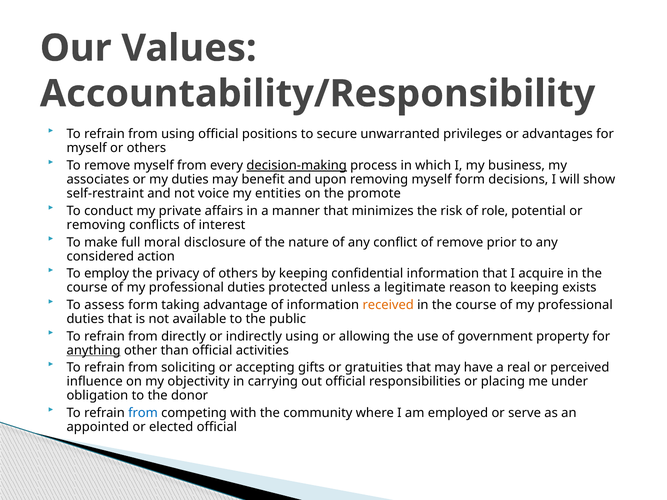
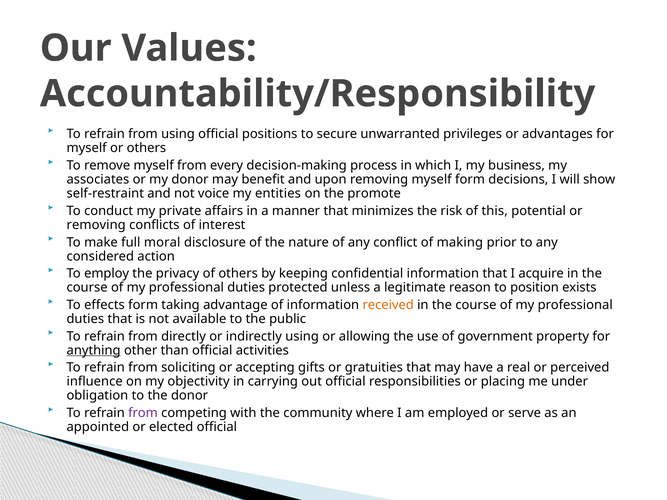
decision-making underline: present -> none (297, 166)
my duties: duties -> donor (190, 180)
role: role -> this (495, 211)
of remove: remove -> making (460, 242)
to keeping: keeping -> position (535, 288)
assess: assess -> effects (104, 305)
from colour: blue -> purple (143, 413)
